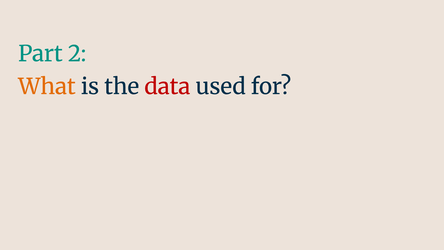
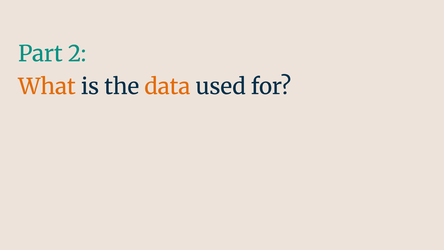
data colour: red -> orange (167, 87)
